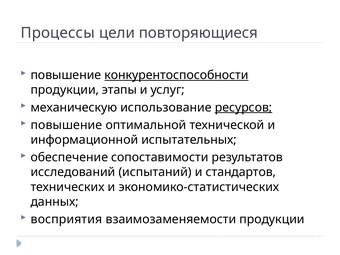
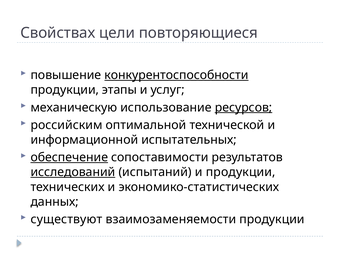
Процессы: Процессы -> Свойствах (58, 33)
повышение: повышение -> российским (66, 125)
обеспечение underline: none -> present (69, 157)
исследований underline: none -> present (73, 172)
и стандартов: стандартов -> продукции (241, 172)
восприятия: восприятия -> существуют (66, 219)
